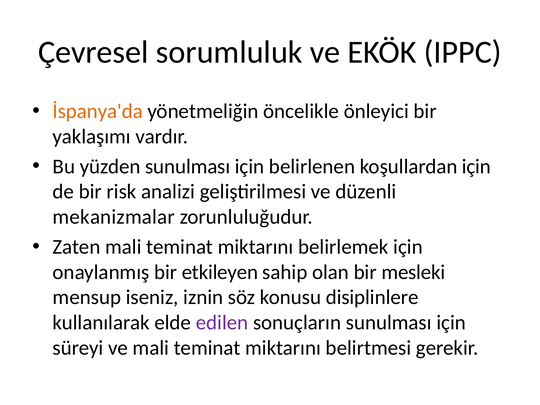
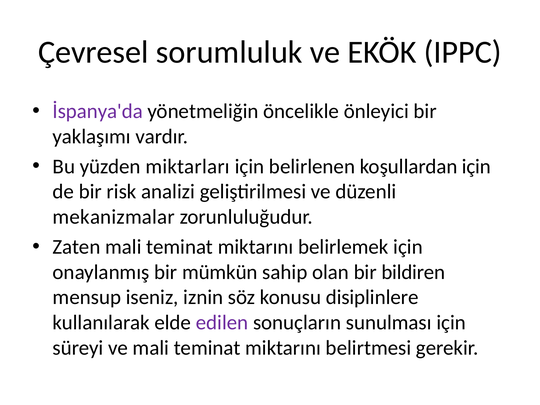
İspanya'da colour: orange -> purple (98, 111)
yüzden sunulması: sunulması -> miktarları (188, 167)
etkileyen: etkileyen -> mümkün (220, 272)
mesleki: mesleki -> bildiren (413, 272)
